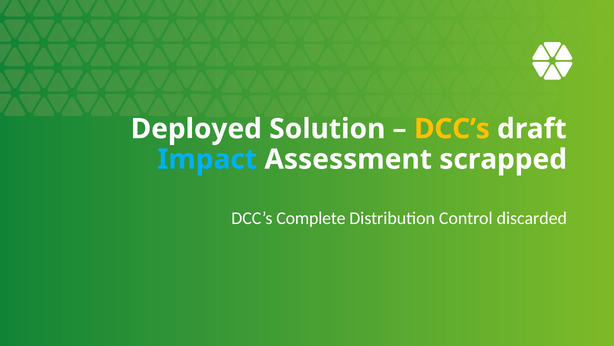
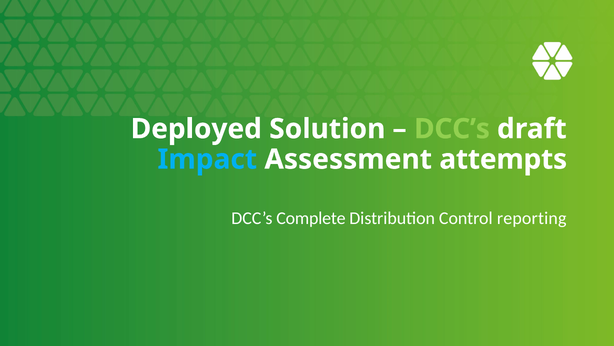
DCC’s colour: yellow -> light green (452, 129)
scrapped: scrapped -> attempts (503, 159)
discarded: discarded -> reporting (532, 218)
